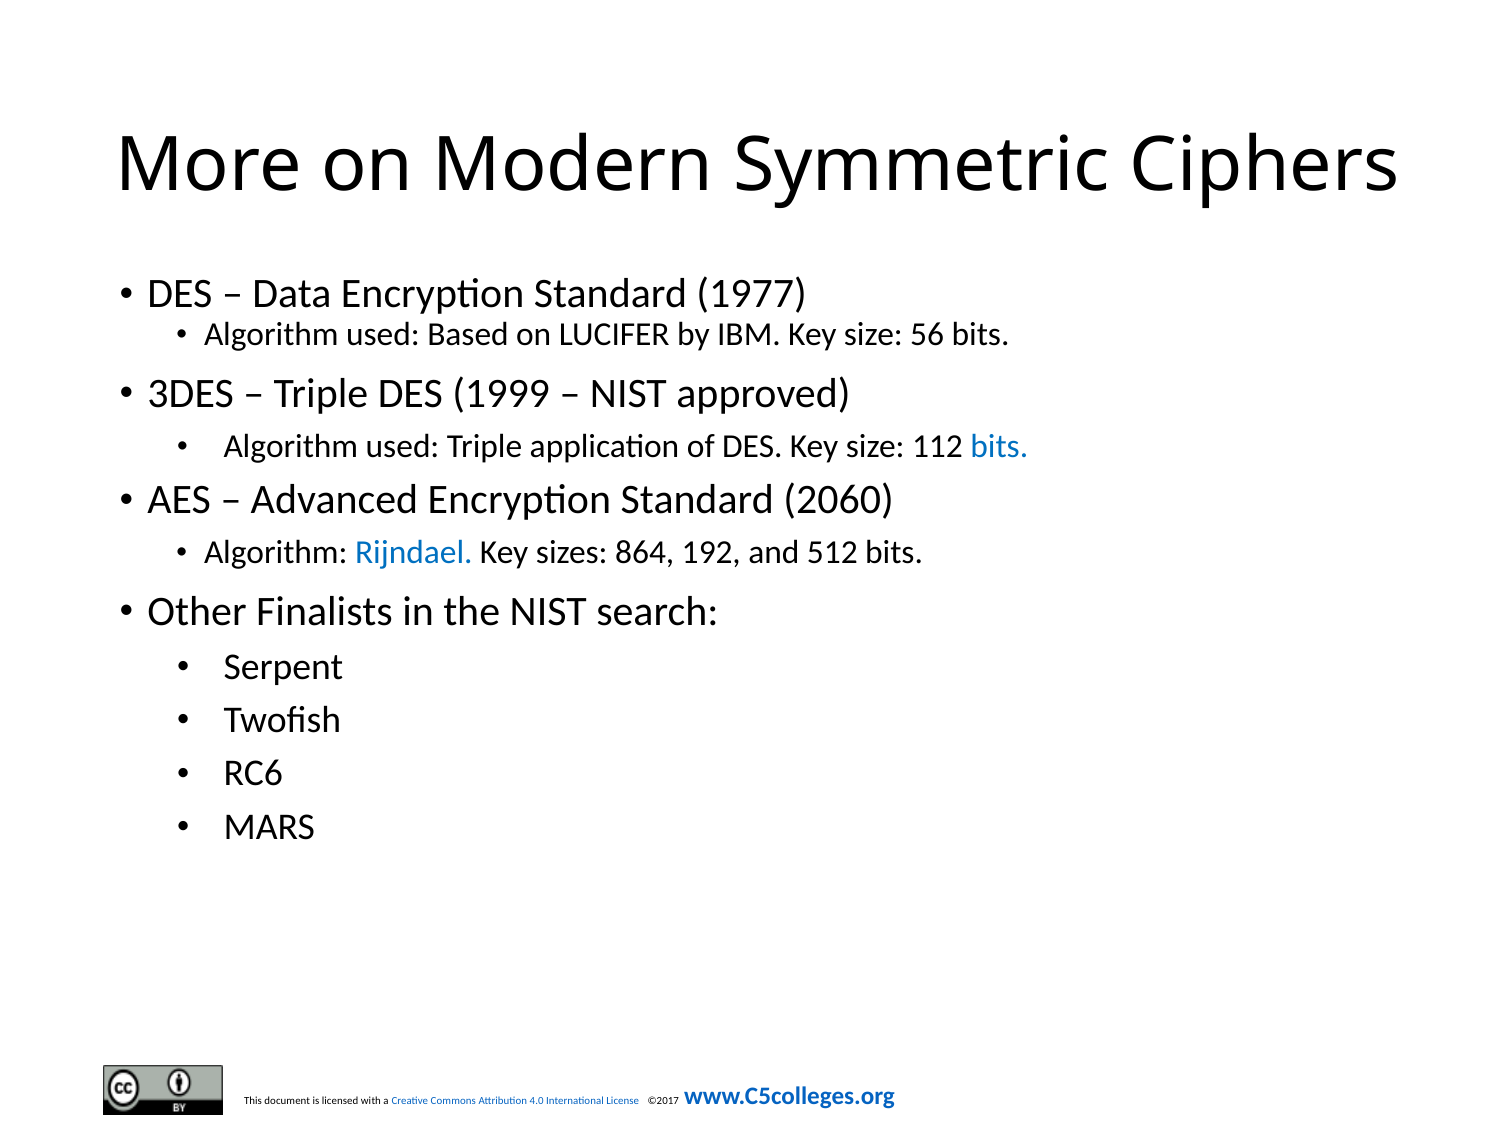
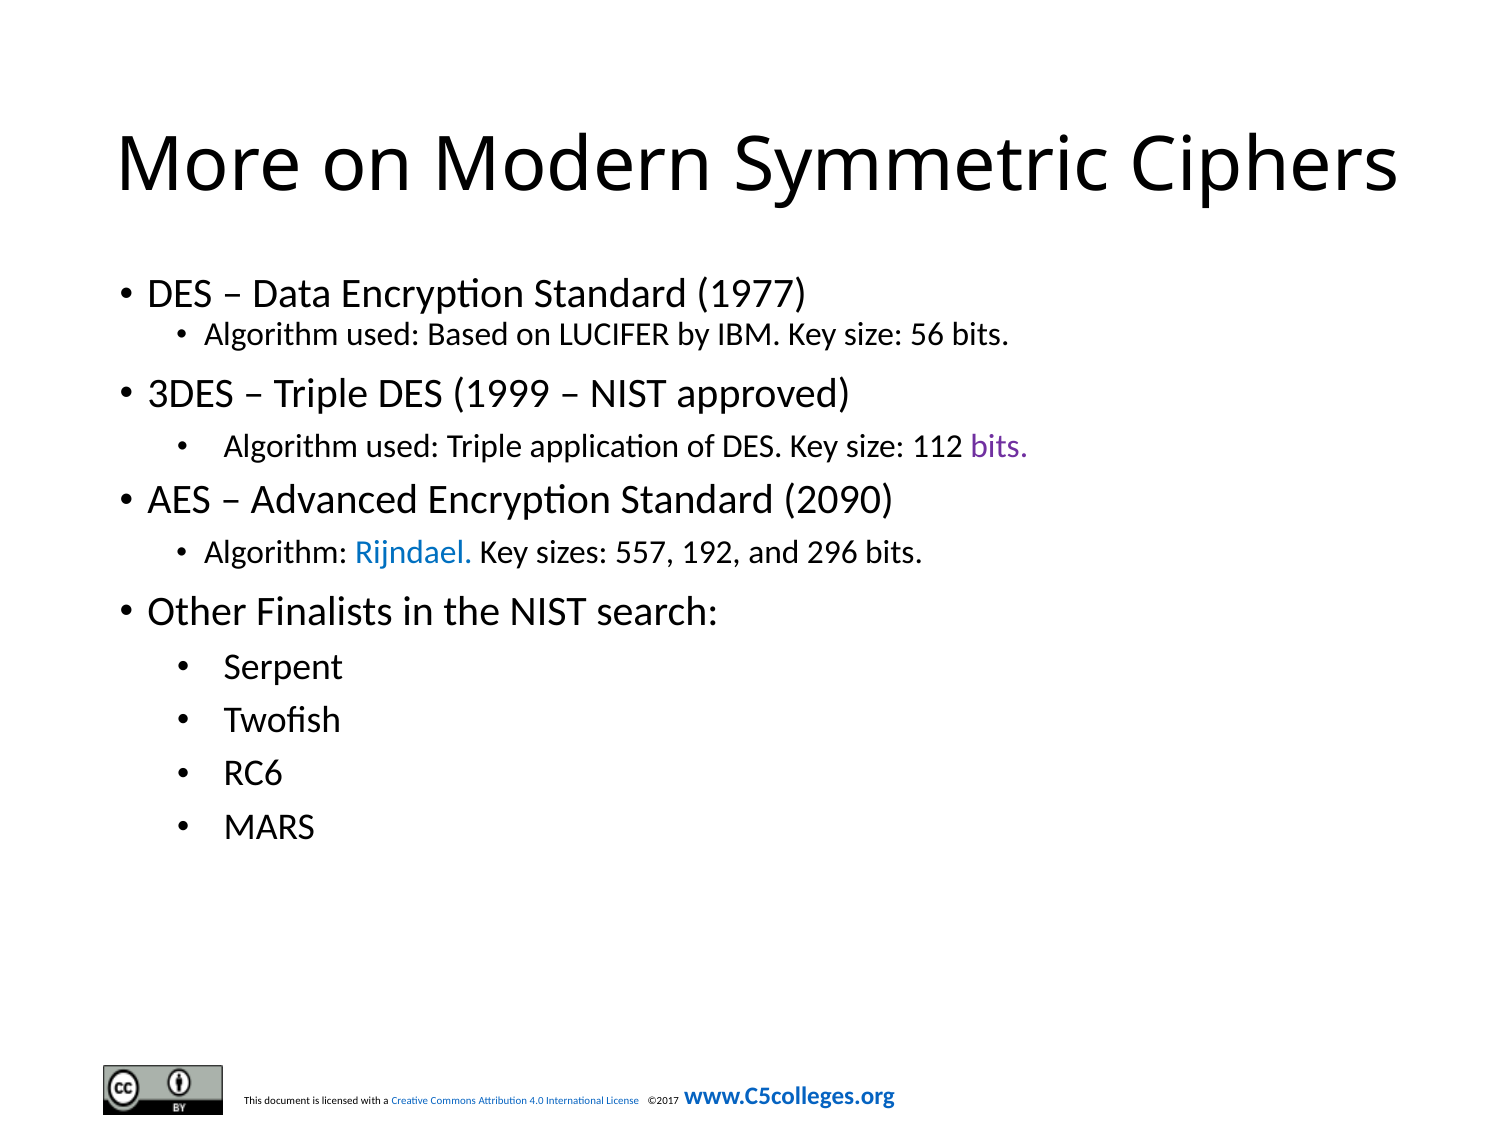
bits colour: blue -> purple (999, 446)
2060: 2060 -> 2090 (839, 499)
864: 864 -> 557 (645, 553)
512: 512 -> 296 (832, 553)
